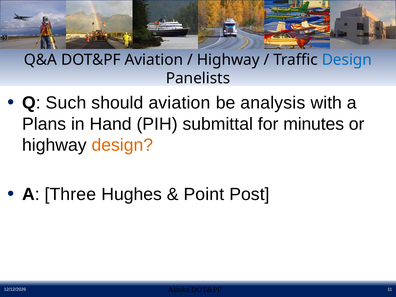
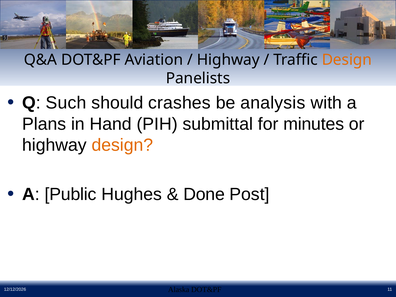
Design colour: blue -> orange (347, 60)
should aviation: aviation -> crashes (179, 103)
Three: Three -> Public (71, 194)
Point: Point -> Done (204, 194)
